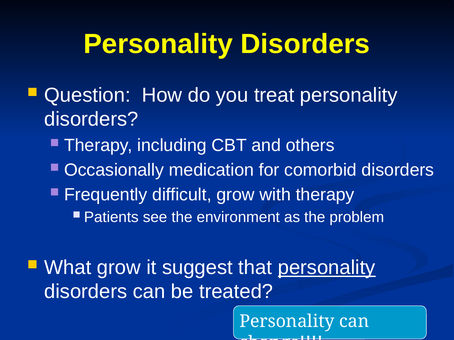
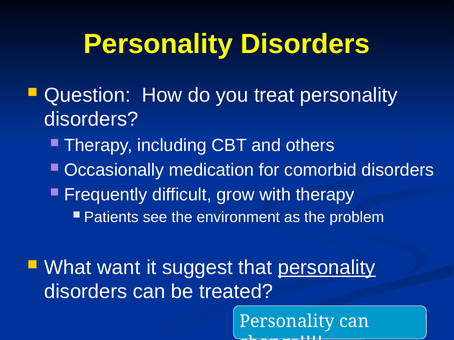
What grow: grow -> want (119, 268)
